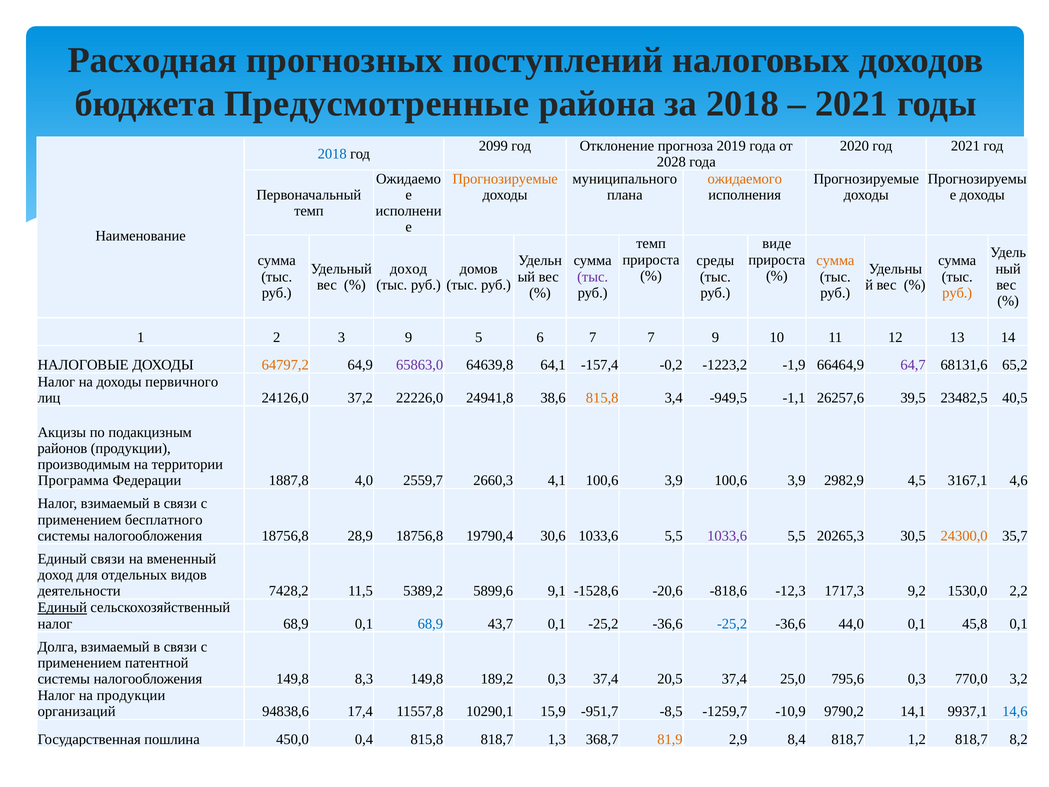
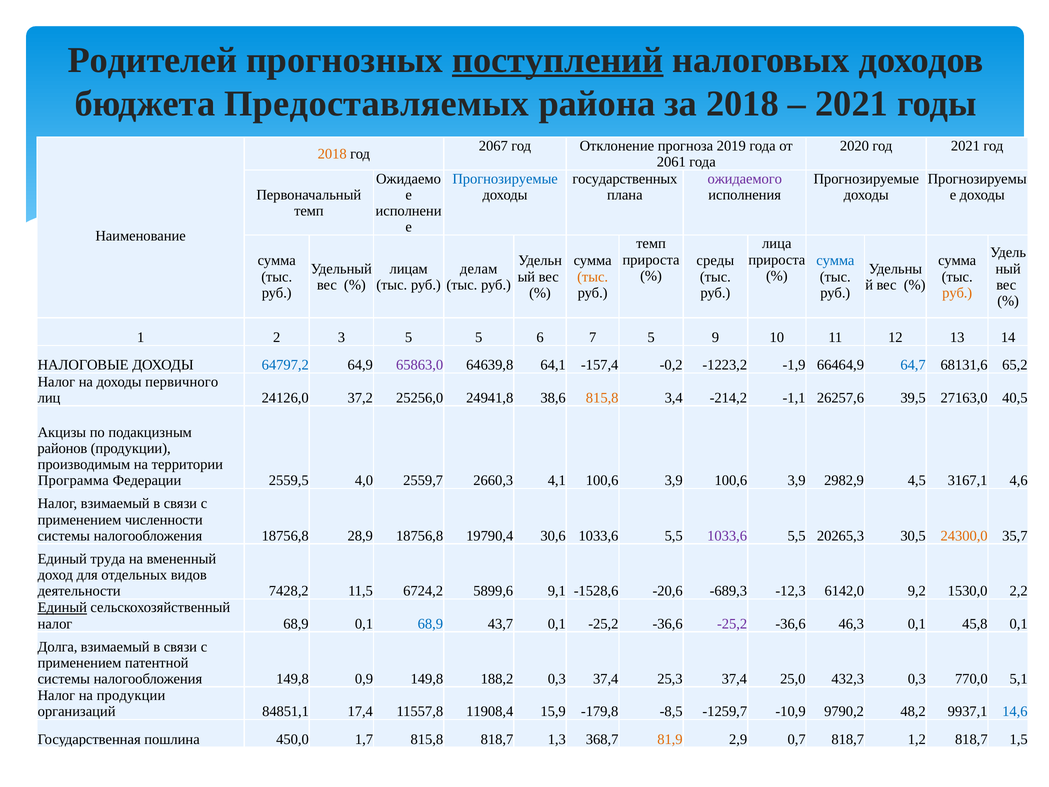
Расходная: Расходная -> Родителей (152, 60)
поступлений underline: none -> present (558, 60)
Предусмотренные: Предусмотренные -> Предоставляемых (377, 104)
2099: 2099 -> 2067 (493, 146)
2018 colour: blue -> orange (332, 154)
2028: 2028 -> 2061 (671, 162)
Прогнозируемые colour: orange -> blue (505, 179)
муниципального: муниципального -> государственных (625, 179)
ожидаемого colour: orange -> purple (745, 179)
виде: виде -> лица (777, 244)
сумма colour: orange -> blue (835, 261)
доход: доход -> лицам (409, 269)
домов: домов -> делам (479, 269)
тыс colour: purple -> orange (593, 277)
3 9: 9 -> 5 (409, 337)
7 7: 7 -> 5 (651, 337)
64797,2 colour: orange -> blue (285, 365)
64,7 colour: purple -> blue (913, 365)
22226,0: 22226,0 -> 25256,0 (420, 398)
-949,5: -949,5 -> -214,2 (728, 398)
23482,5: 23482,5 -> 27163,0 (964, 398)
1887,8: 1887,8 -> 2559,5 (289, 480)
бесплатного: бесплатного -> численности (164, 520)
Единый связи: связи -> труда (108, 559)
5389,2: 5389,2 -> 6724,2 (423, 591)
-818,6: -818,6 -> -689,3 (728, 591)
1717,3: 1717,3 -> 6142,0 (844, 591)
-25,2 colour: blue -> purple (732, 624)
44,0: 44,0 -> 46,3 (851, 624)
8,3: 8,3 -> 0,9 (364, 679)
189,2: 189,2 -> 188,2 (497, 679)
20,5: 20,5 -> 25,3 (670, 679)
795,6: 795,6 -> 432,3 (848, 679)
3,2: 3,2 -> 5,1 (1019, 679)
94838,6: 94838,6 -> 84851,1 (286, 711)
10290,1: 10290,1 -> 11908,4 (490, 711)
-951,7: -951,7 -> -179,8 (600, 711)
14,1: 14,1 -> 48,2 (913, 711)
0,4: 0,4 -> 1,7 (364, 739)
8,4: 8,4 -> 0,7 (797, 739)
8,2: 8,2 -> 1,5 (1019, 739)
